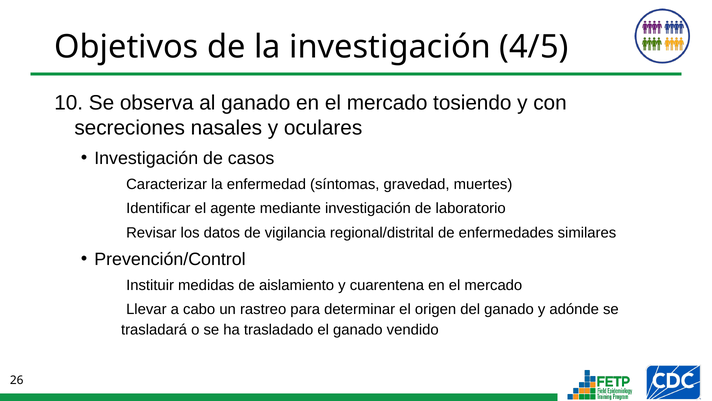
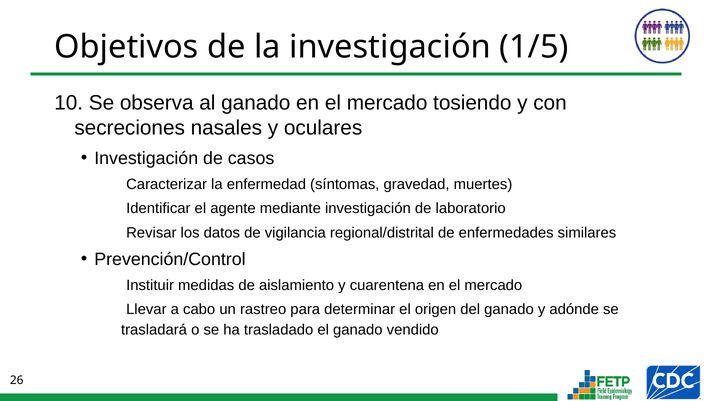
4/5: 4/5 -> 1/5 (534, 47)
